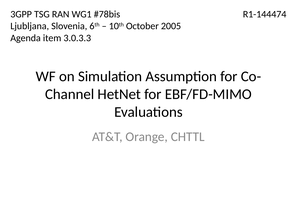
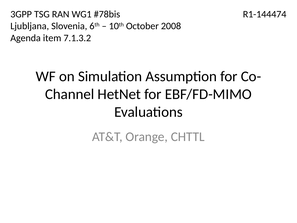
2005: 2005 -> 2008 (171, 26)
3.0.3.3: 3.0.3.3 -> 7.1.3.2 (77, 38)
